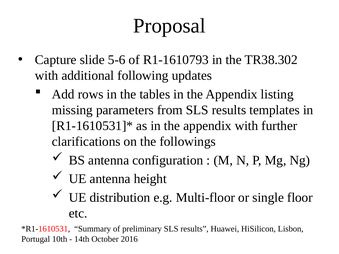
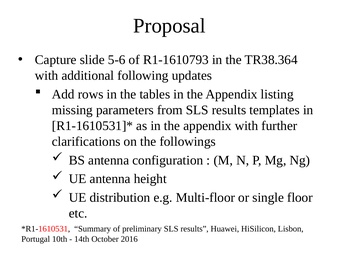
TR38.302: TR38.302 -> TR38.364 (271, 60)
